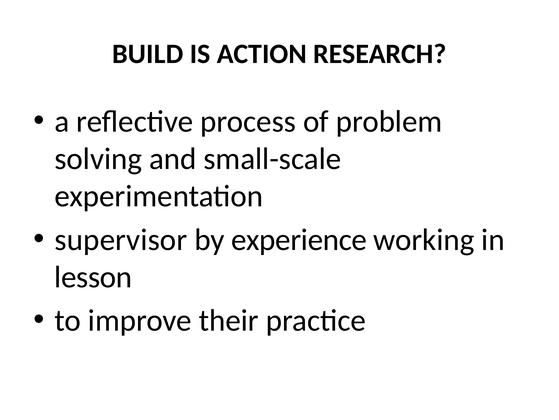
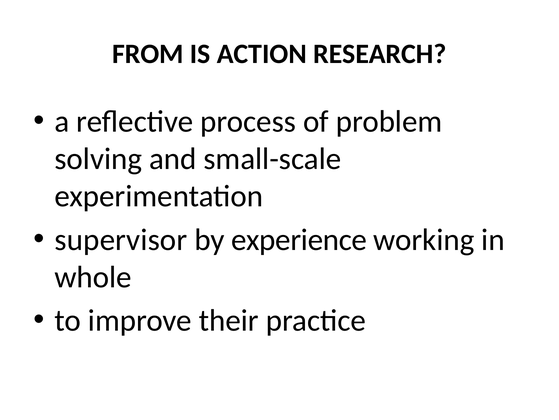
BUILD: BUILD -> FROM (148, 54)
lesson: lesson -> whole (93, 277)
